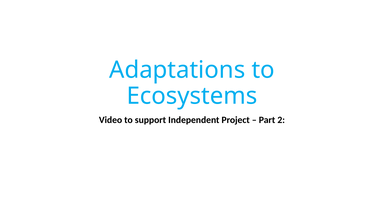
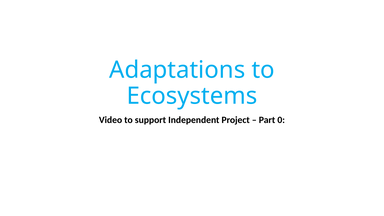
2: 2 -> 0 (281, 120)
